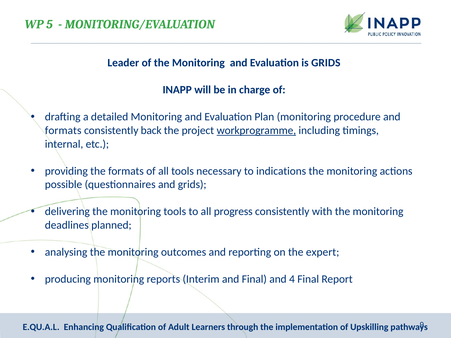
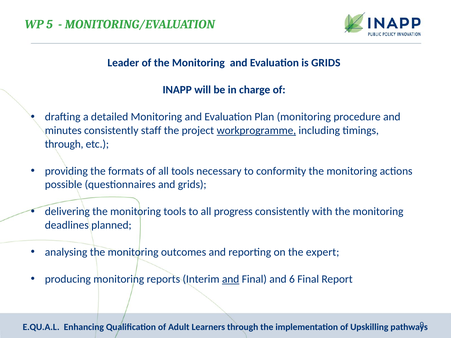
formats: formats -> minutes (63, 131)
back: back -> staff (151, 131)
internal: internal -> through (64, 144)
indications: indications -> conformity (281, 171)
and underline: none -> present (231, 279)
4: 4 -> 6 (292, 279)
